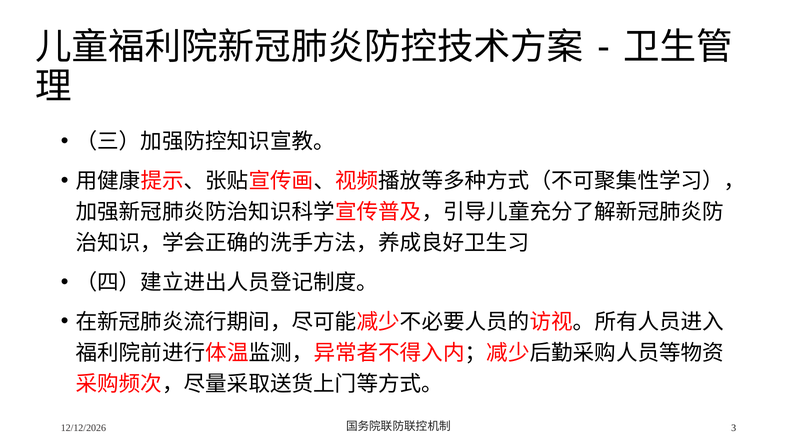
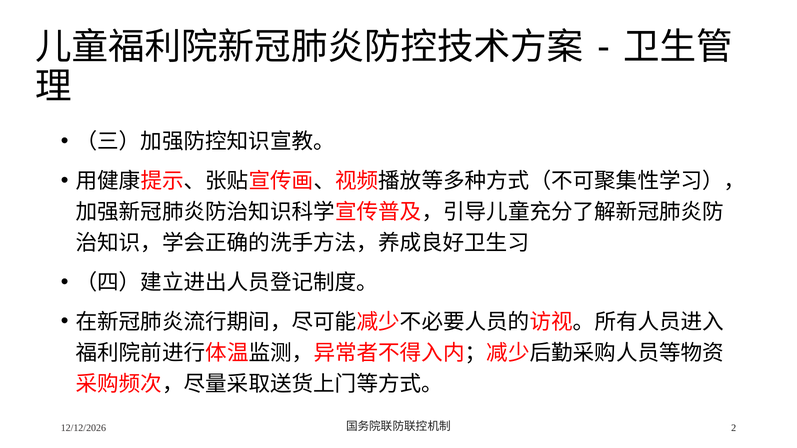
3: 3 -> 2 (734, 428)
